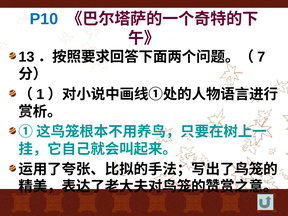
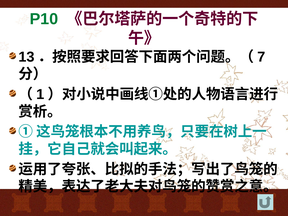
P10 colour: blue -> green (44, 19)
